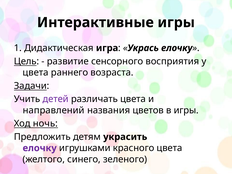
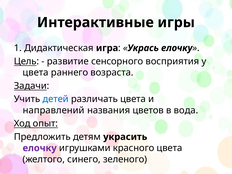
детей colour: purple -> blue (56, 99)
в игры: игры -> вода (186, 110)
ночь: ночь -> опыт (45, 124)
